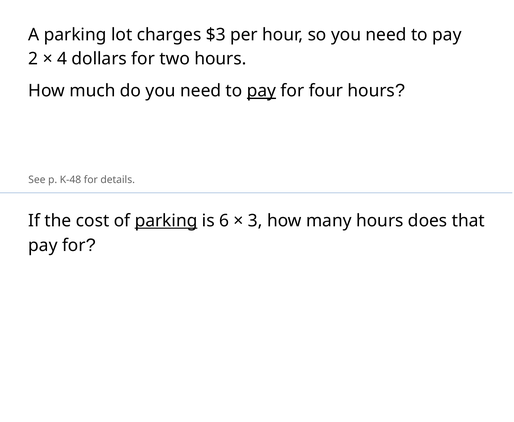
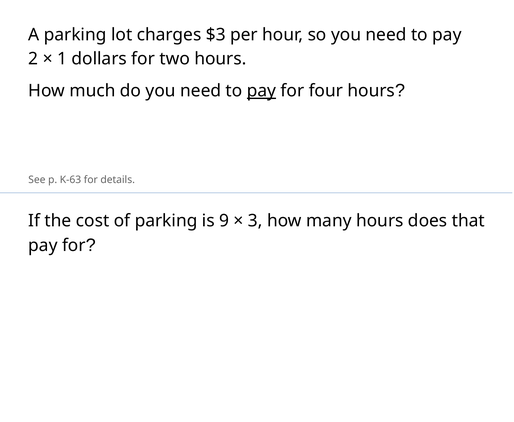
4: 4 -> 1 (62, 59)
K-48: K-48 -> K-63 (70, 179)
parking underline: present -> none (166, 220)
6: 6 -> 9 (224, 220)
